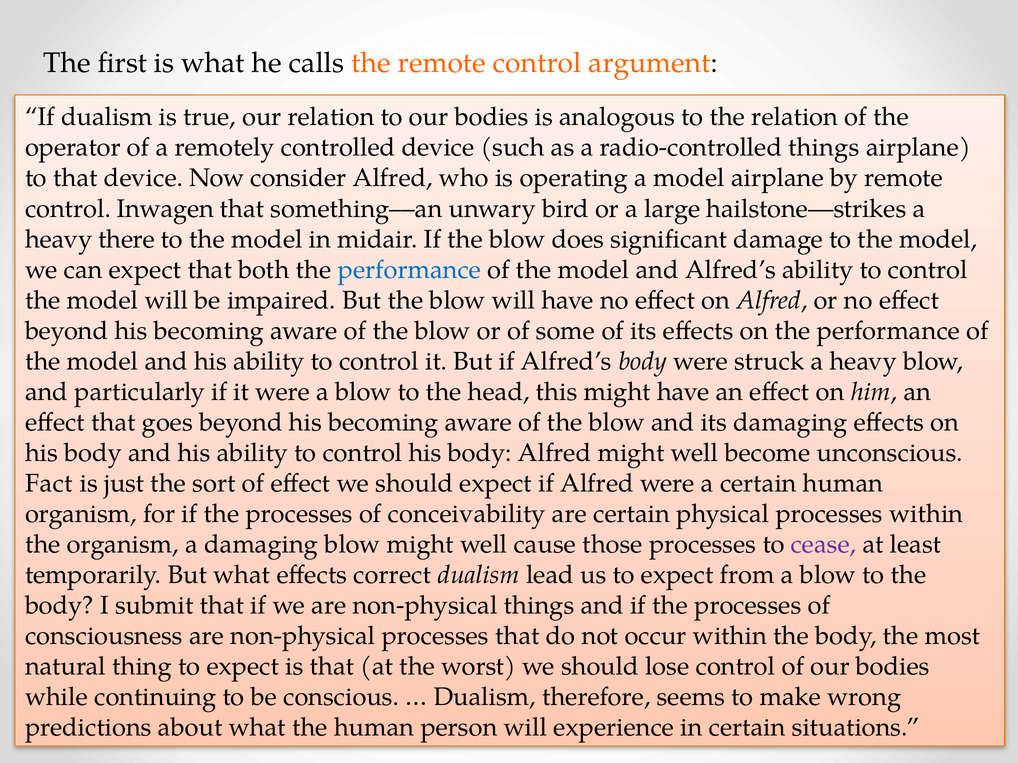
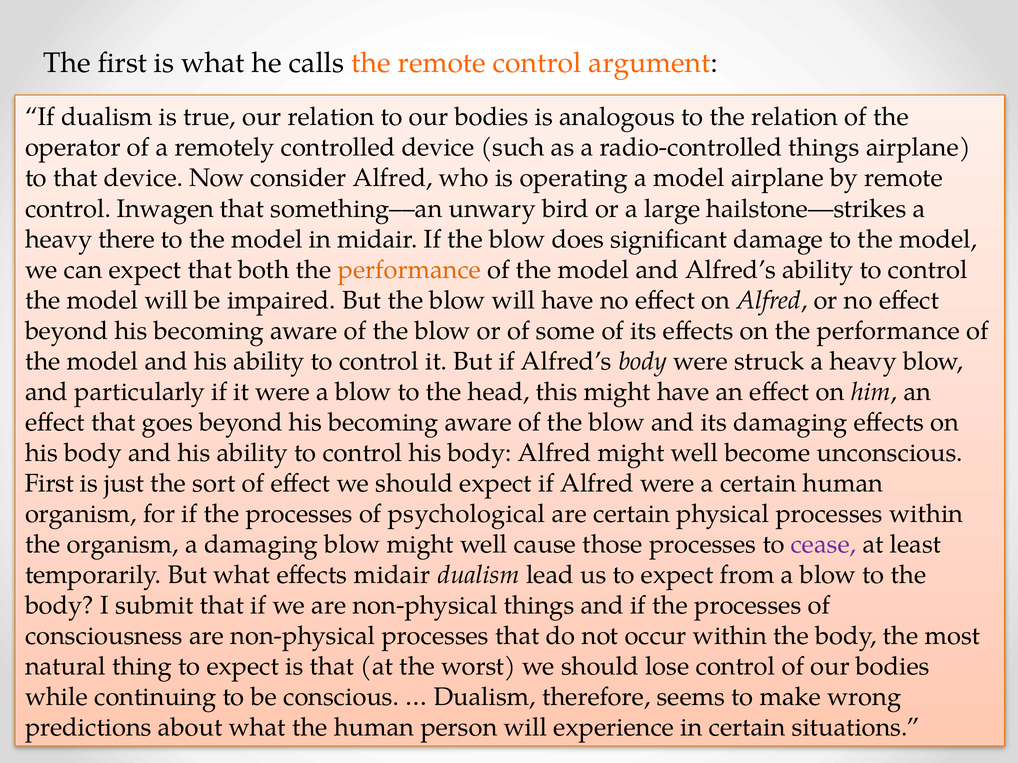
performance colour: blue -> orange (409, 270)
Fact: Fact -> First (49, 484)
conceivability: conceivability -> psychological (467, 514)
effects correct: correct -> midair (392, 575)
